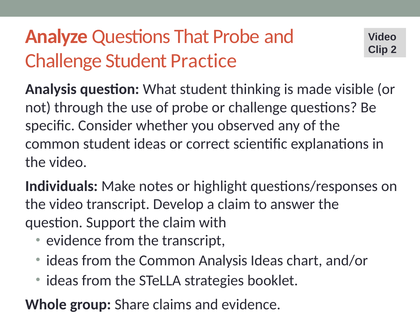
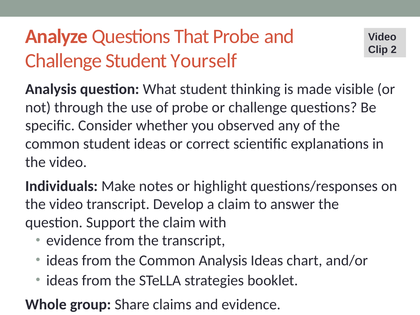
Practice: Practice -> Yourself (204, 61)
